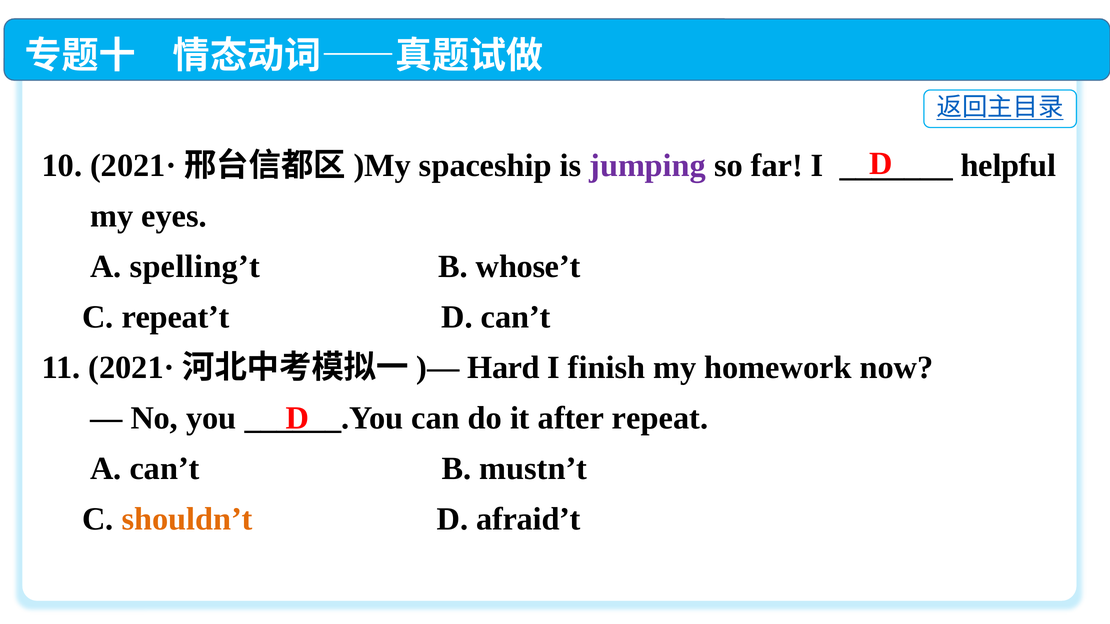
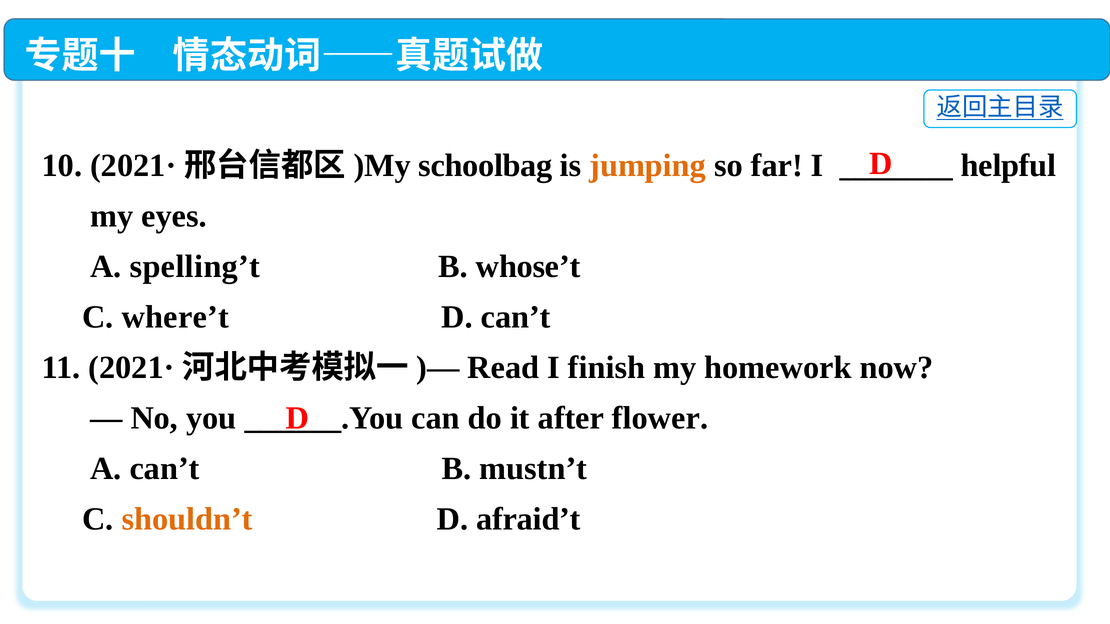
spaceship: spaceship -> schoolbag (486, 166)
jumping colour: purple -> orange (648, 166)
repeat’t: repeat’t -> where’t (175, 317)
Hard: Hard -> Read (503, 368)
repeat: repeat -> flower (660, 418)
